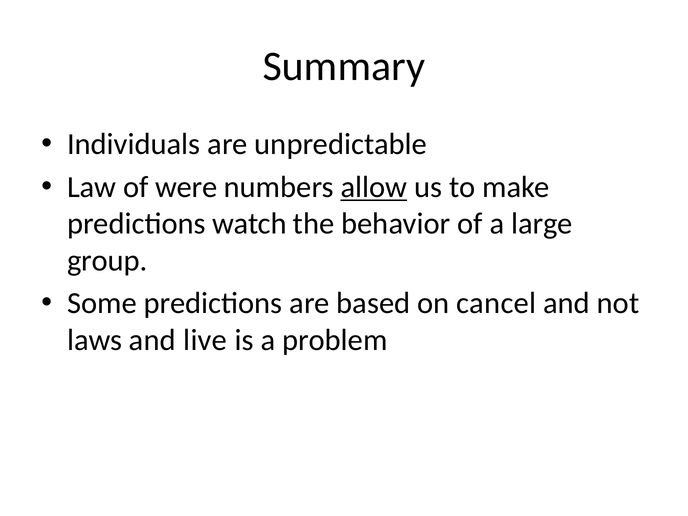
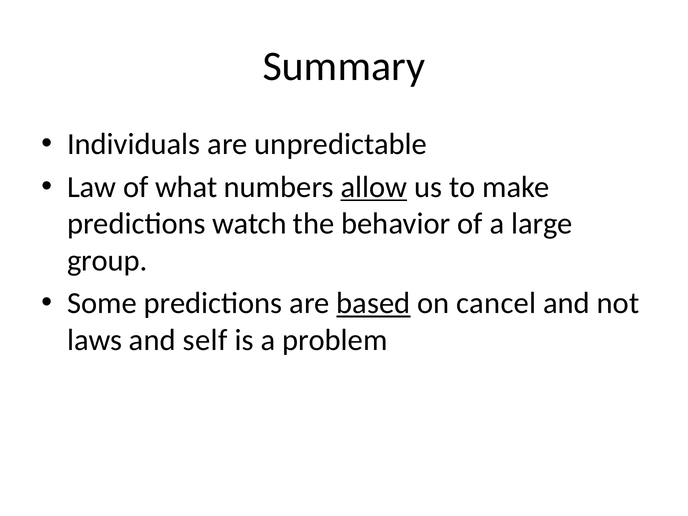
were: were -> what (186, 187)
based underline: none -> present (373, 303)
live: live -> self (205, 340)
